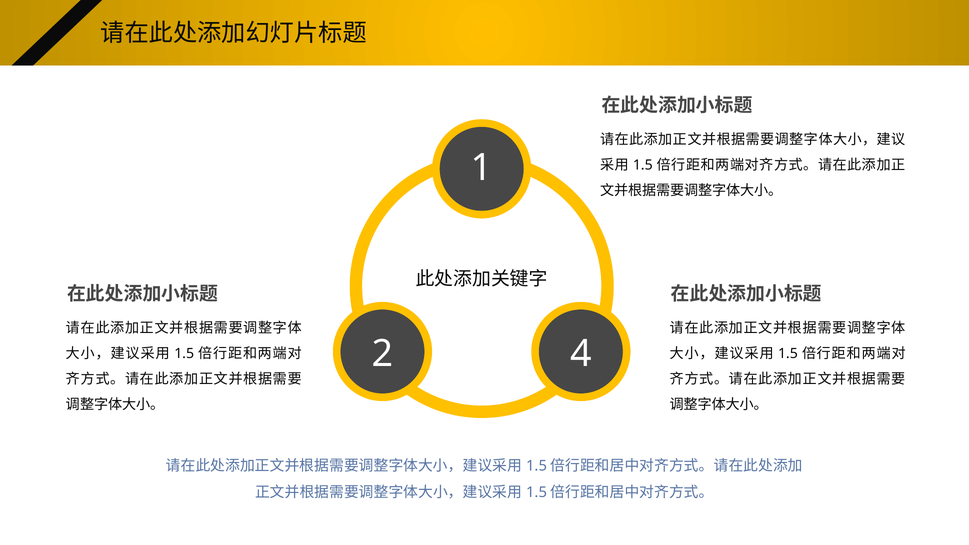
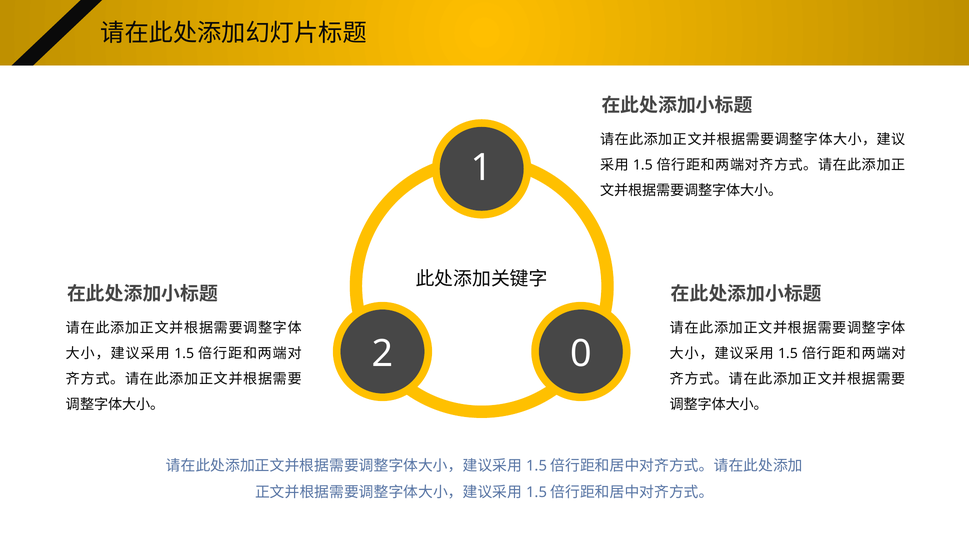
4: 4 -> 0 (581, 354)
